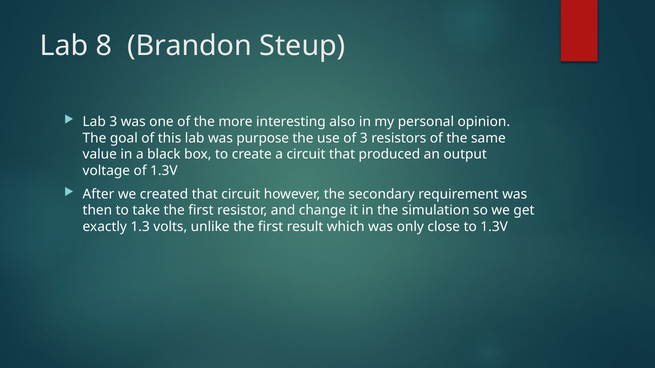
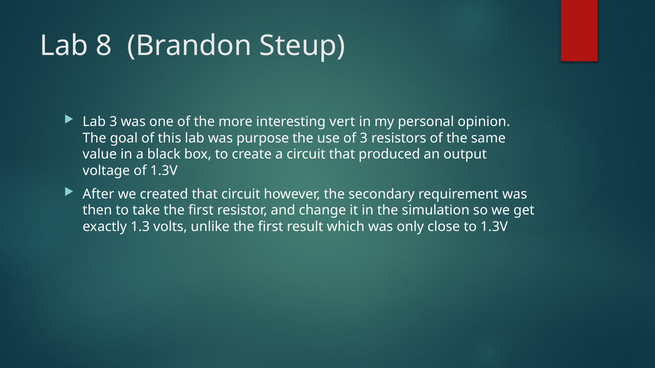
also: also -> vert (342, 122)
